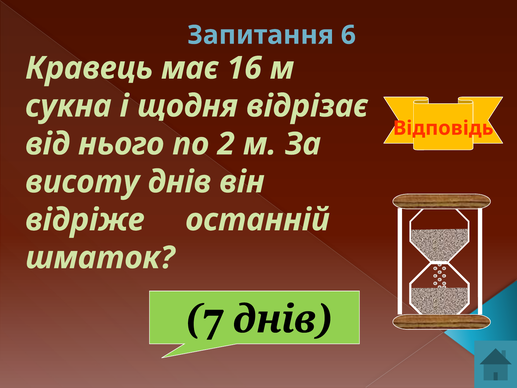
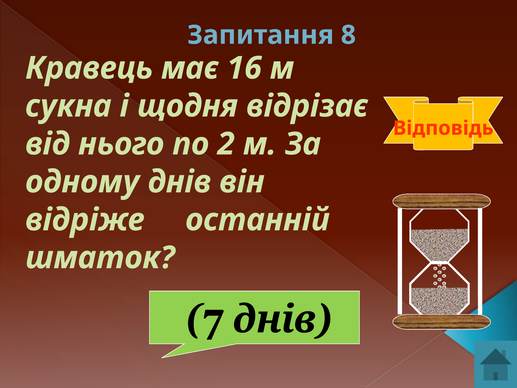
6: 6 -> 8 (348, 35)
висоту: висоту -> одному (82, 182)
